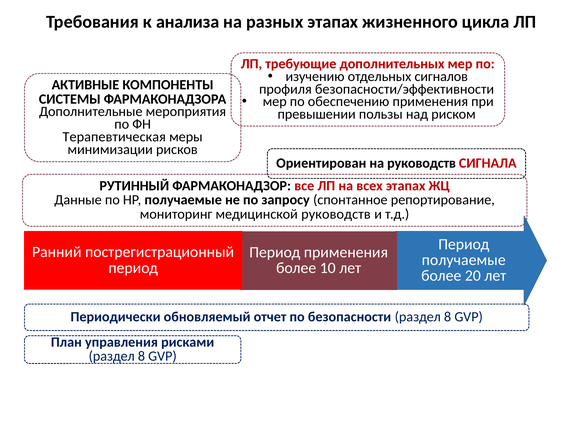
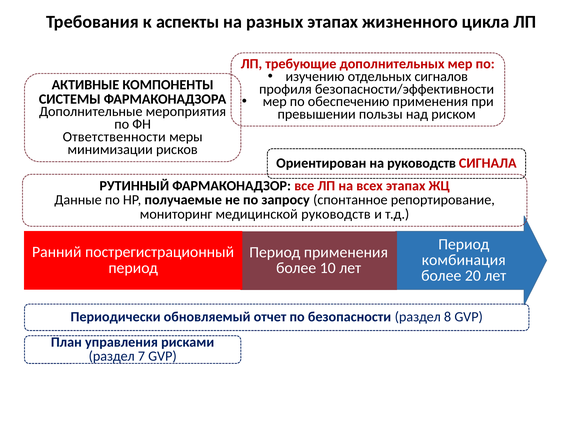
анализа: анализа -> аспекты (188, 22)
Терапевтическая: Терапевтическая -> Ответственности (114, 137)
получаемые: получаемые -> комбинация (464, 260)
8: 8 -> 7 (141, 356)
